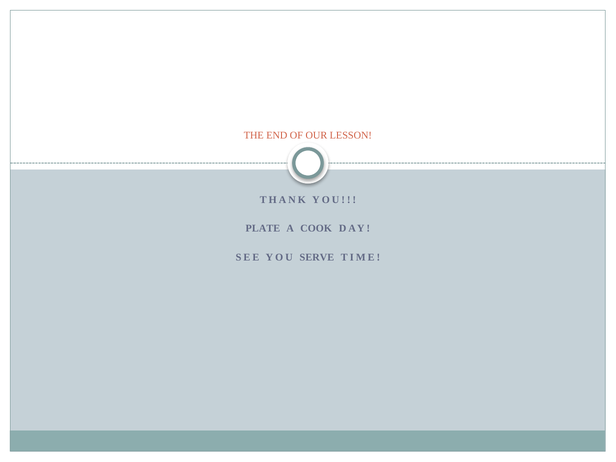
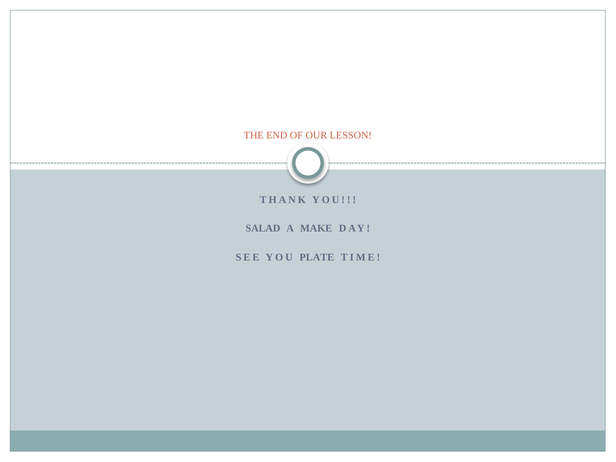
PLATE: PLATE -> SALAD (263, 229)
COOK: COOK -> MAKE (316, 229)
SERVE: SERVE -> PLATE (317, 257)
